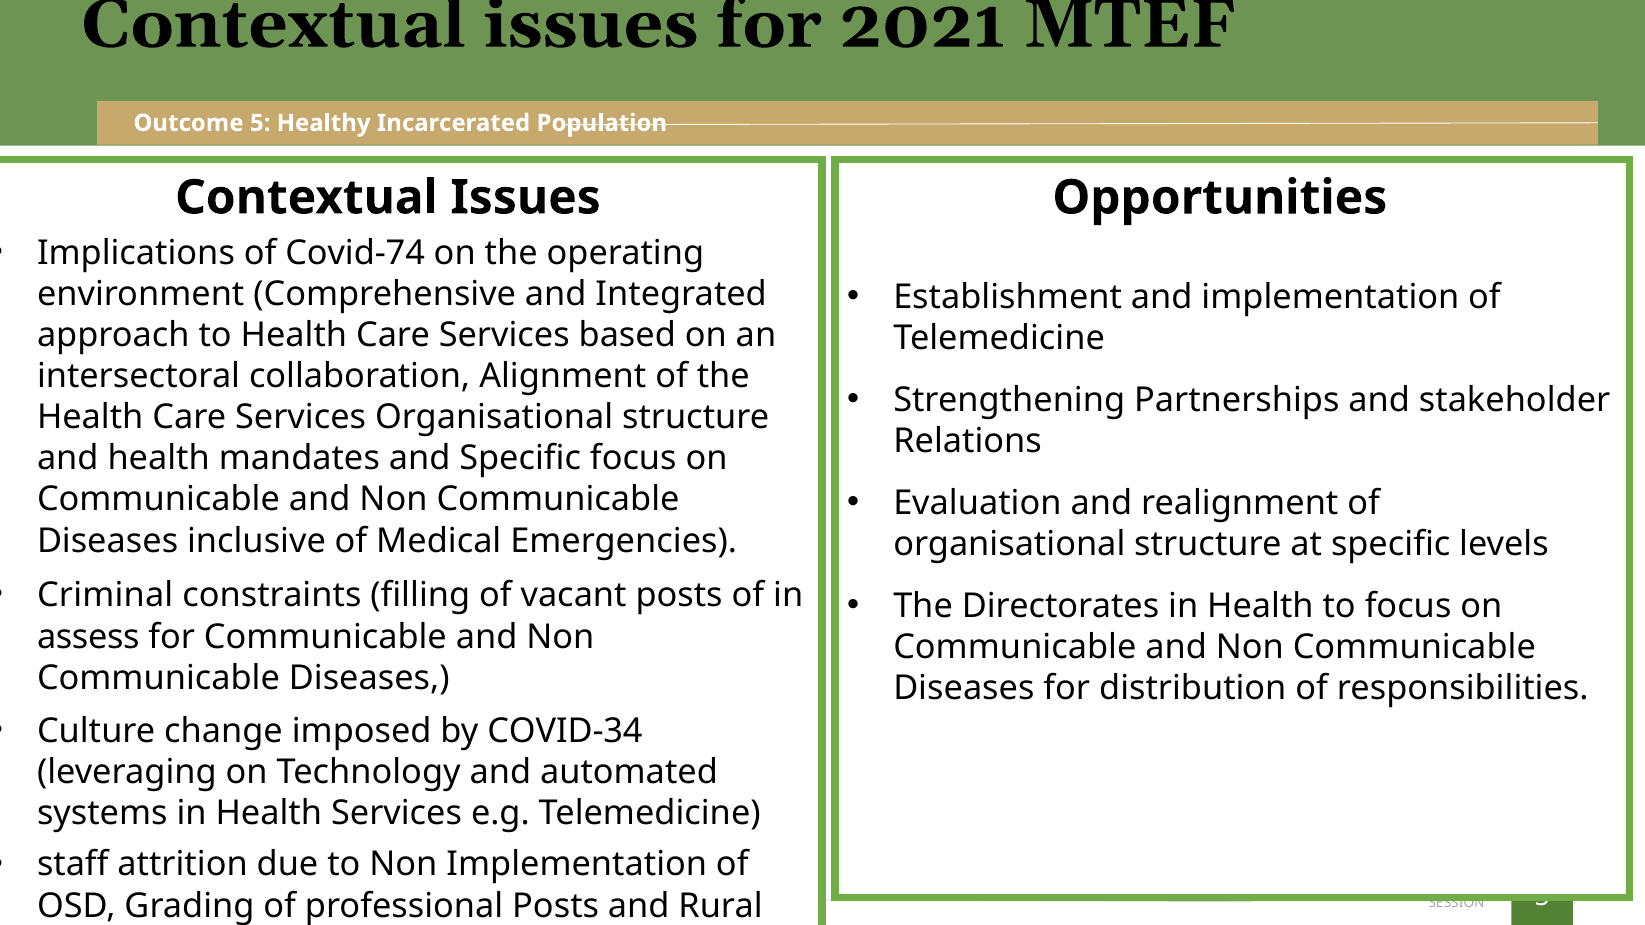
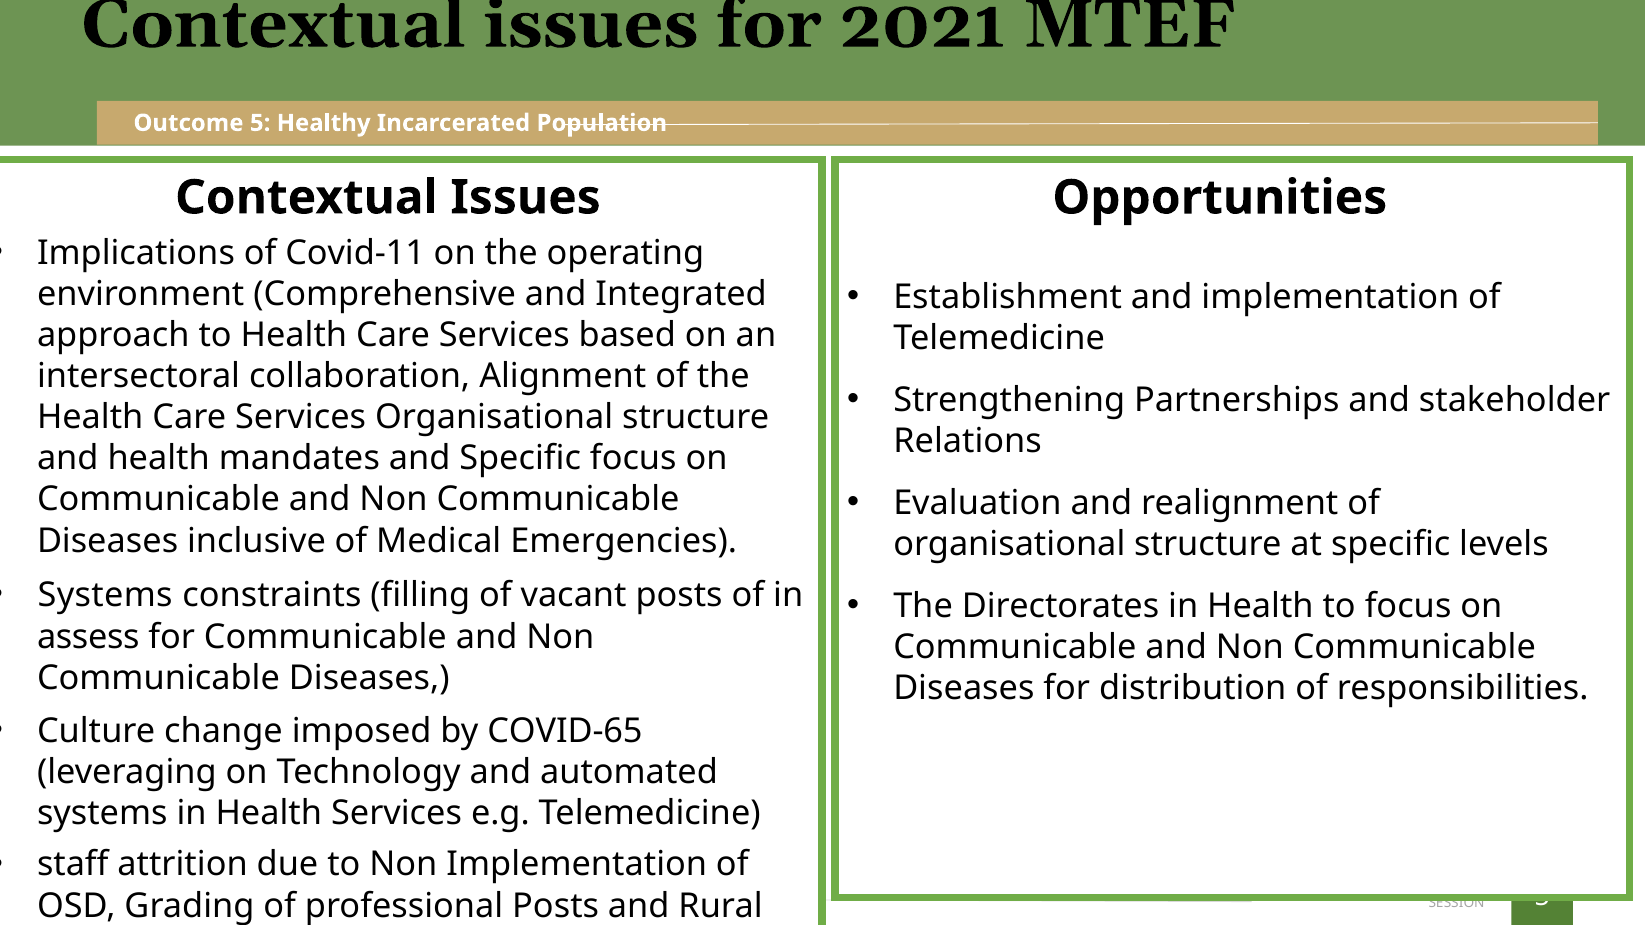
Covid-74: Covid-74 -> Covid-11 (355, 253)
Criminal: Criminal -> Systems (105, 596)
COVID-34: COVID-34 -> COVID-65 (565, 731)
